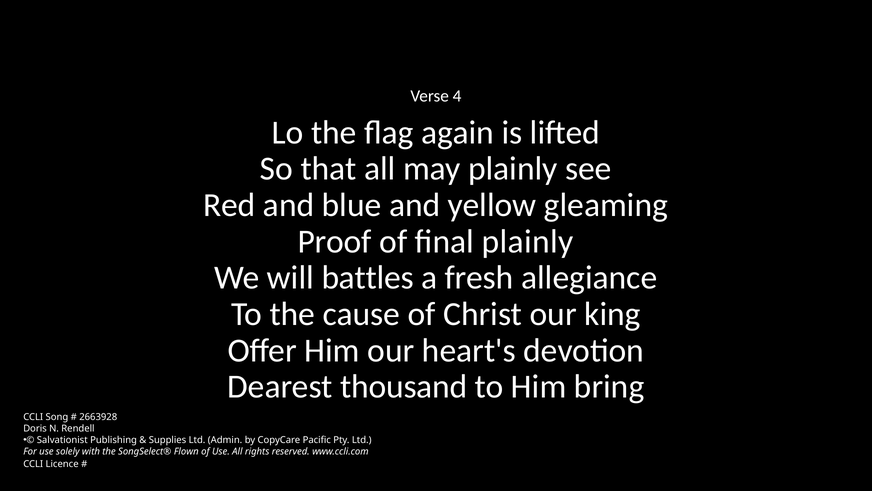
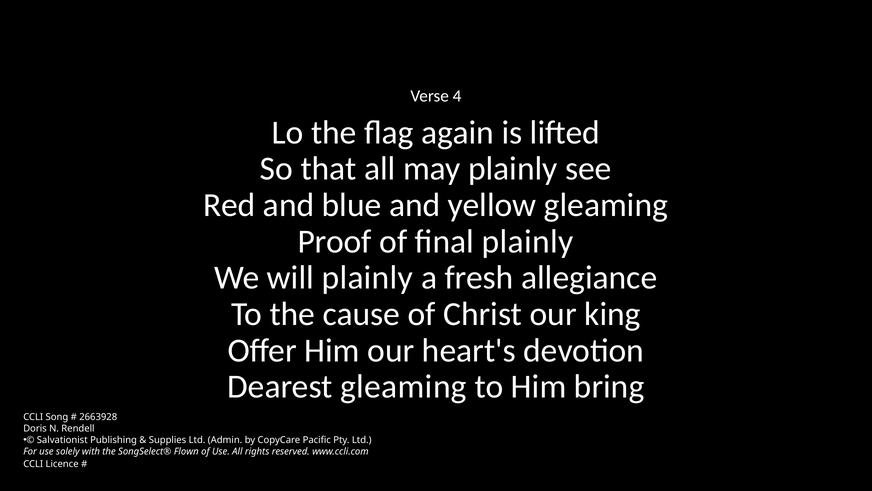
will battles: battles -> plainly (367, 278)
Dearest thousand: thousand -> gleaming (403, 386)
